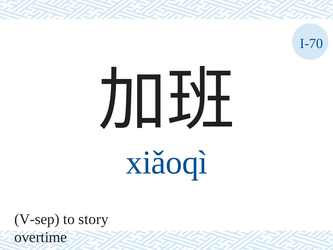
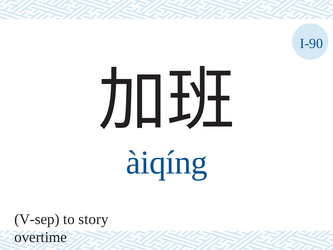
I-70: I-70 -> I-90 (311, 44)
xiǎoqì: xiǎoqì -> àiqíng (167, 163)
